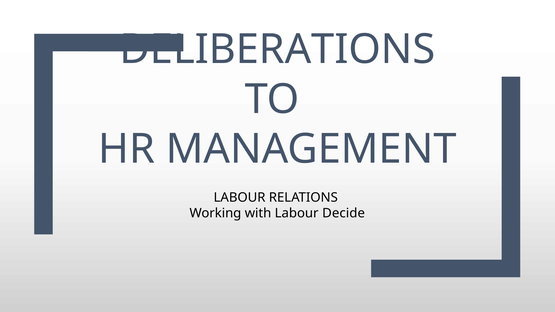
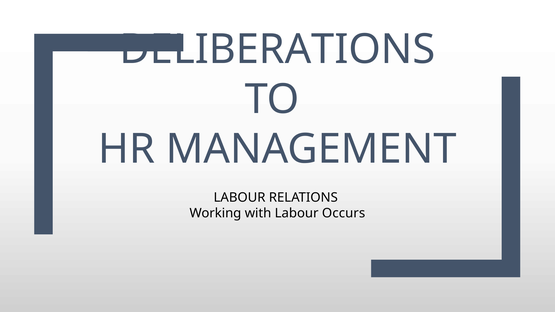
Decide: Decide -> Occurs (344, 213)
